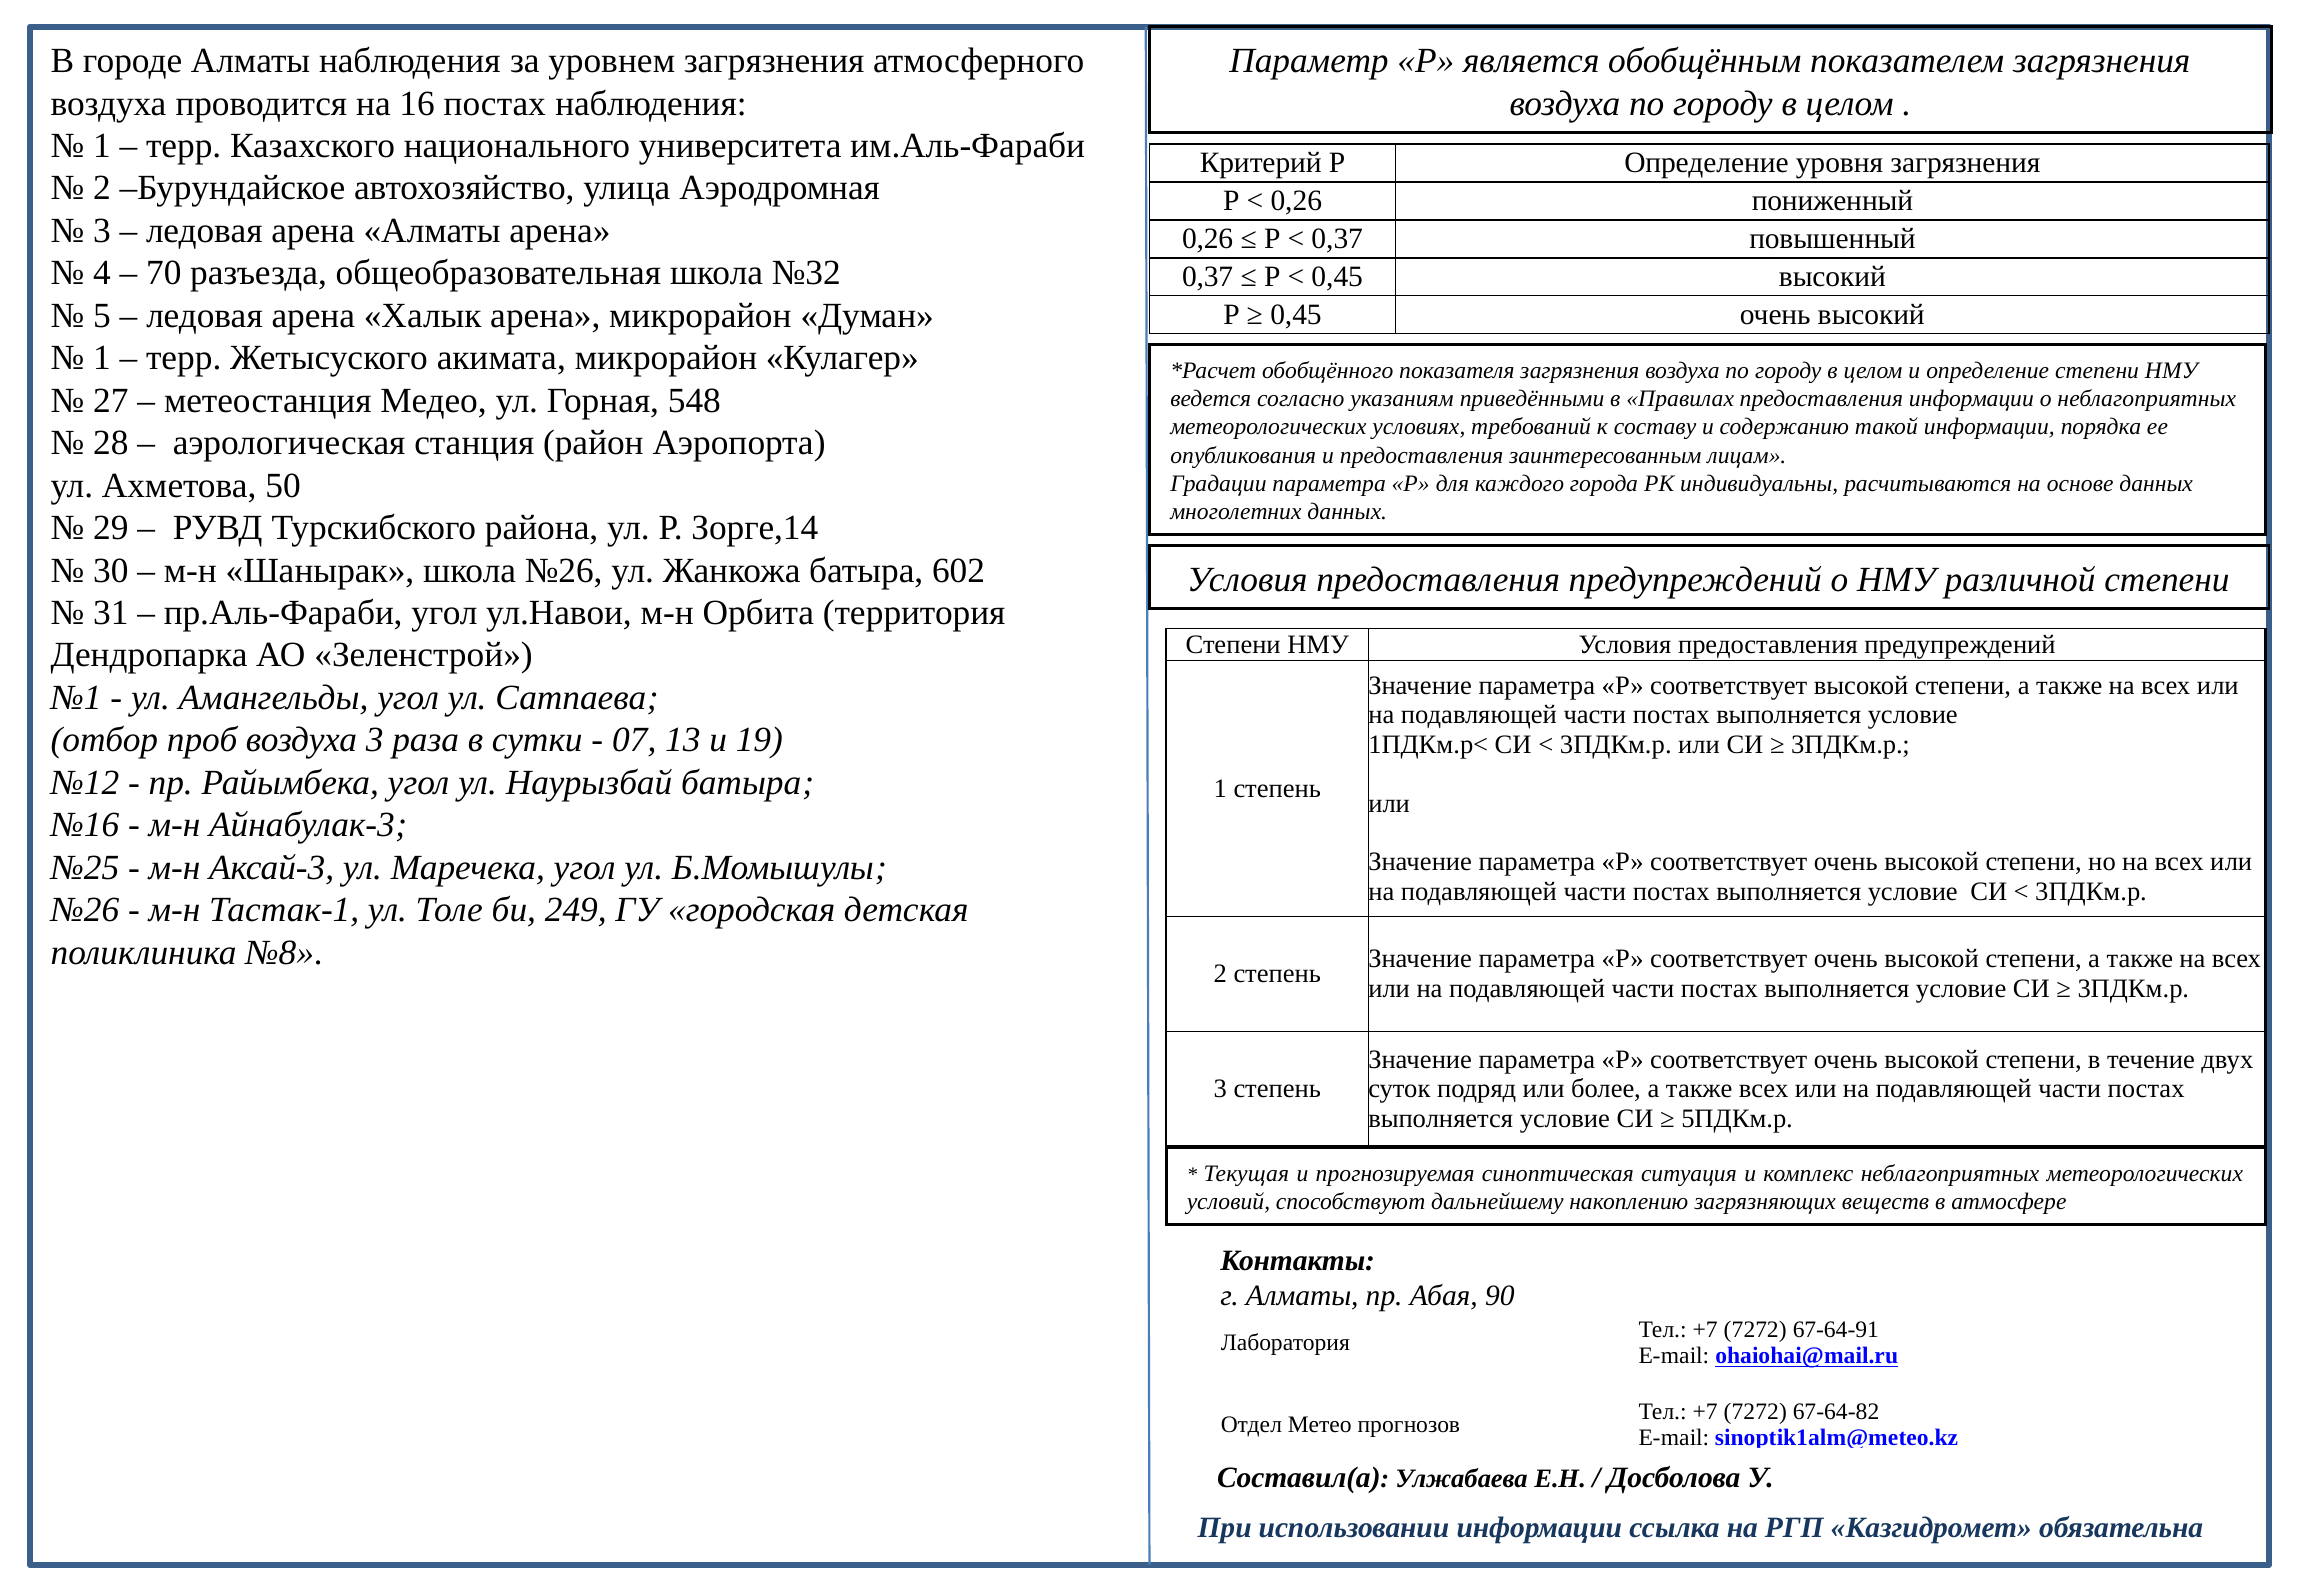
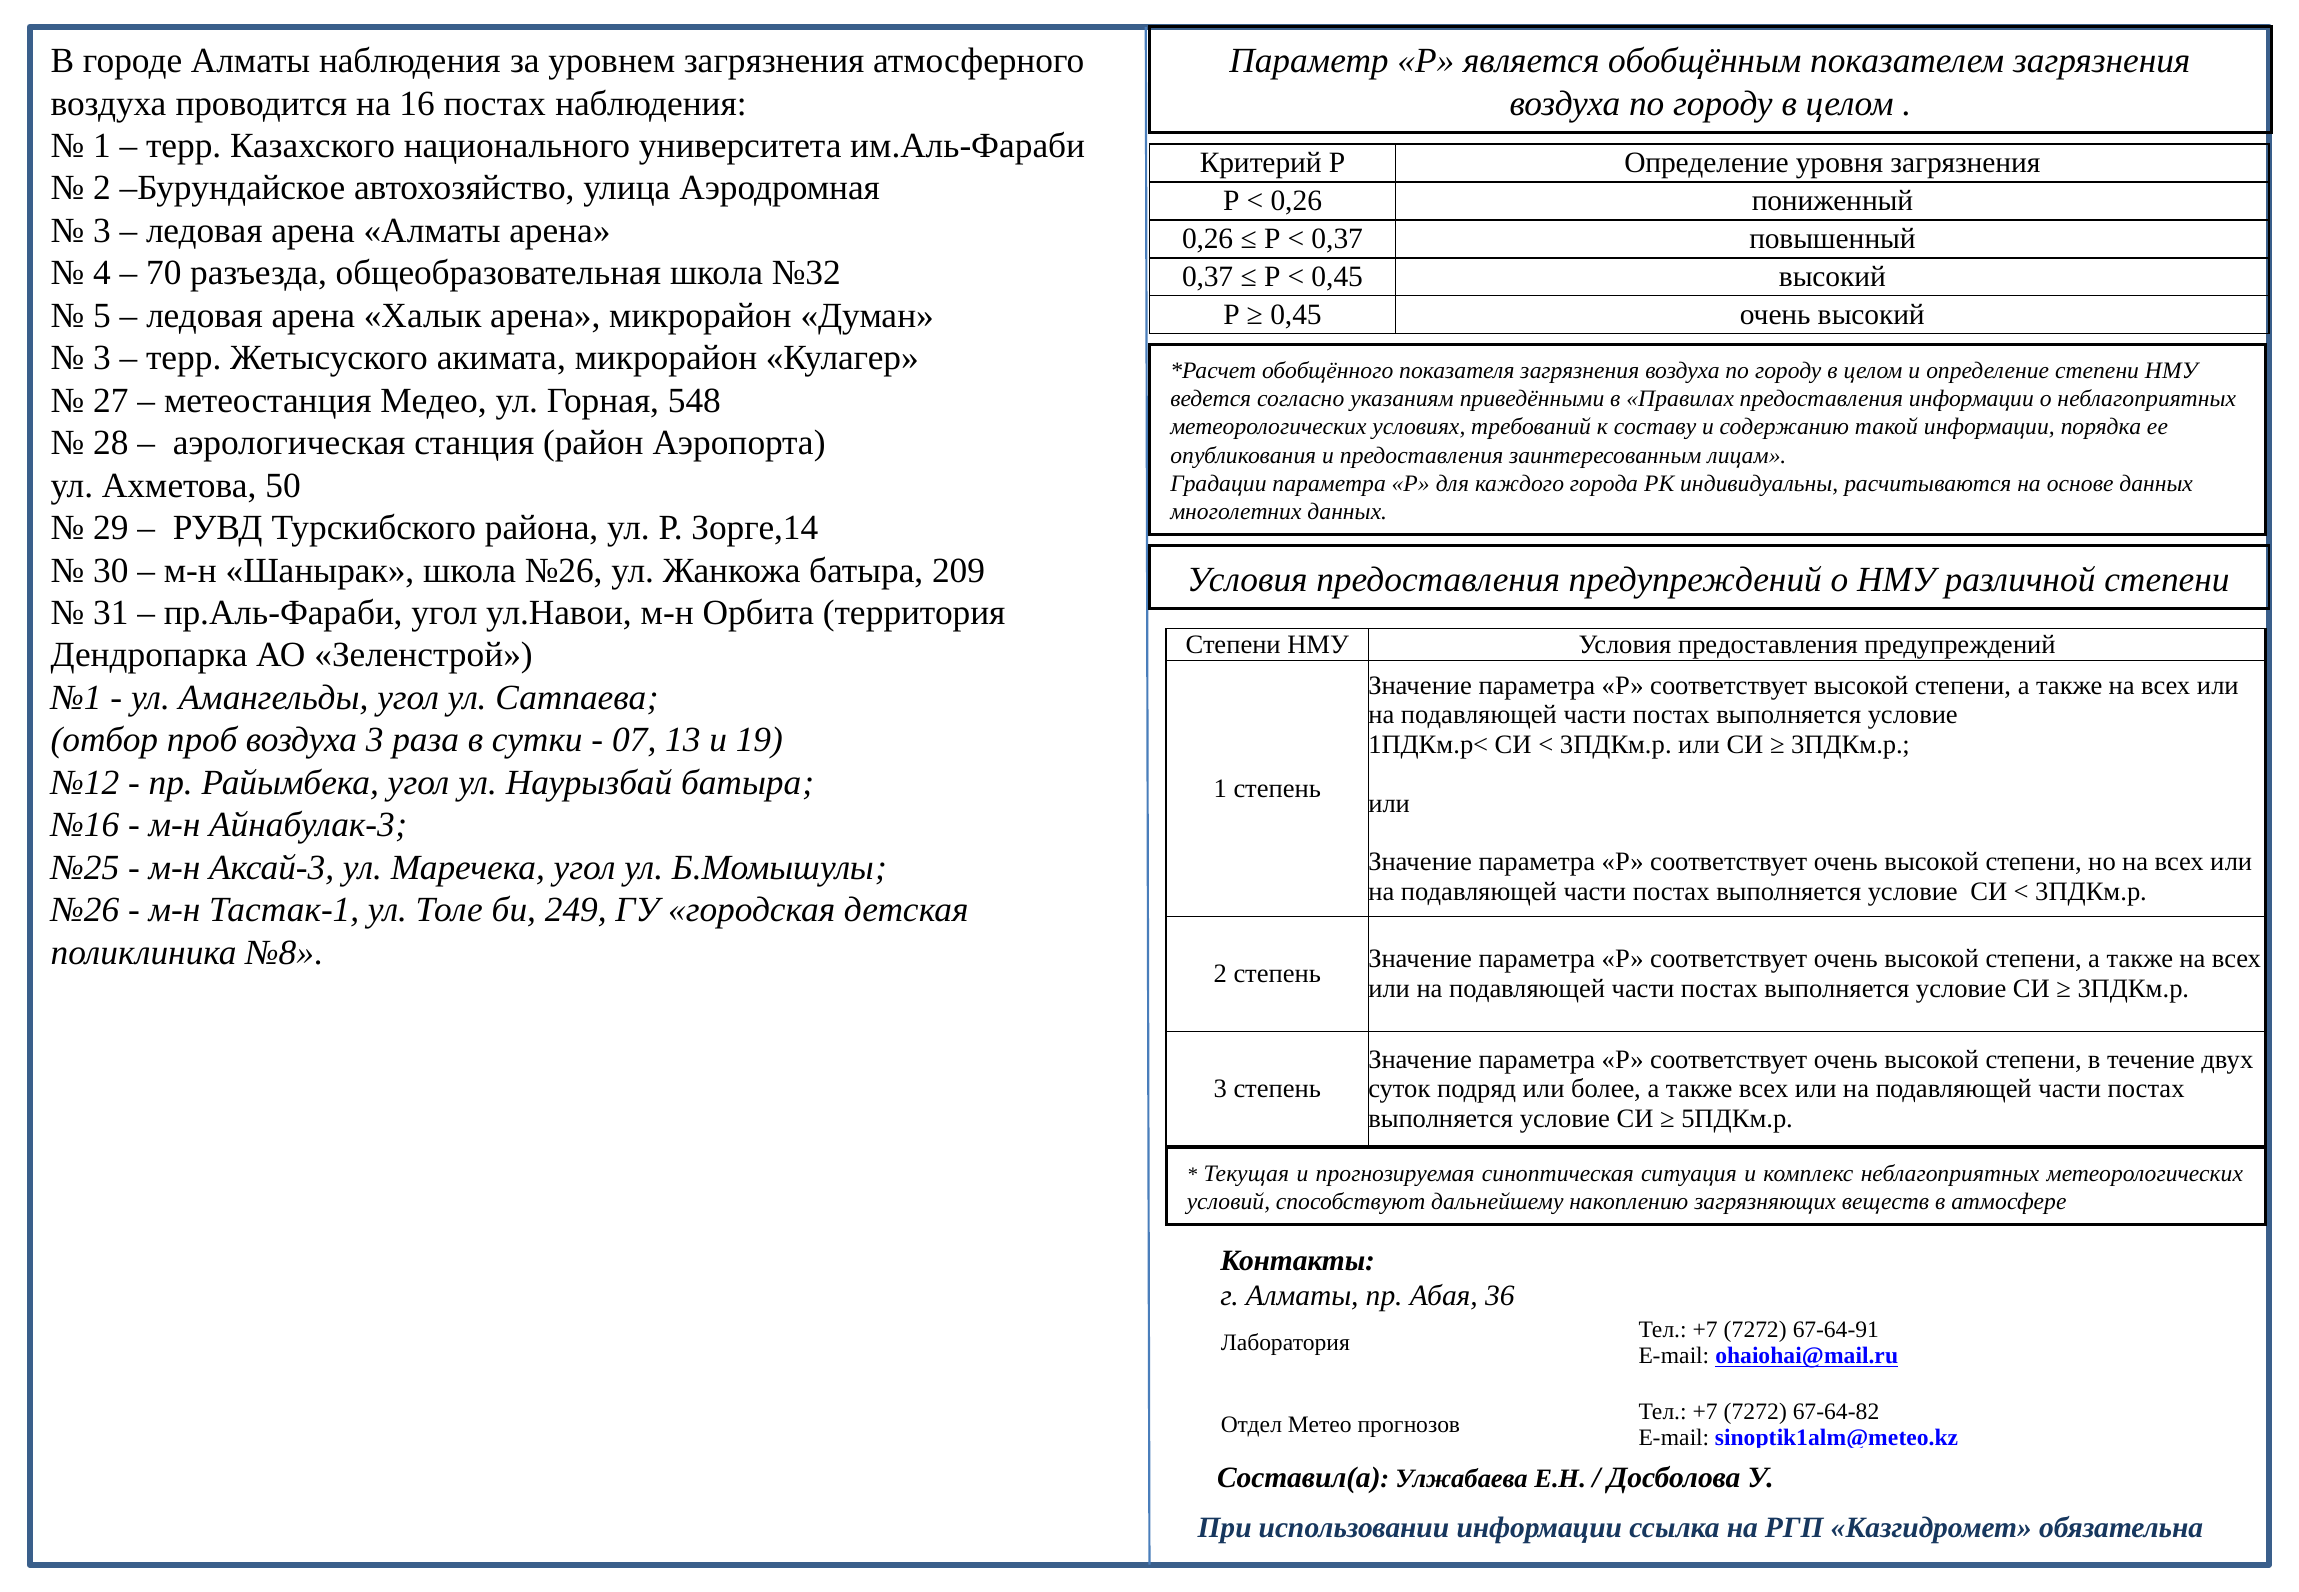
1: 1 -> 3 (102, 358)
602: 602 -> 209 (958, 570)
90: 90 -> 36 (1500, 1296)
